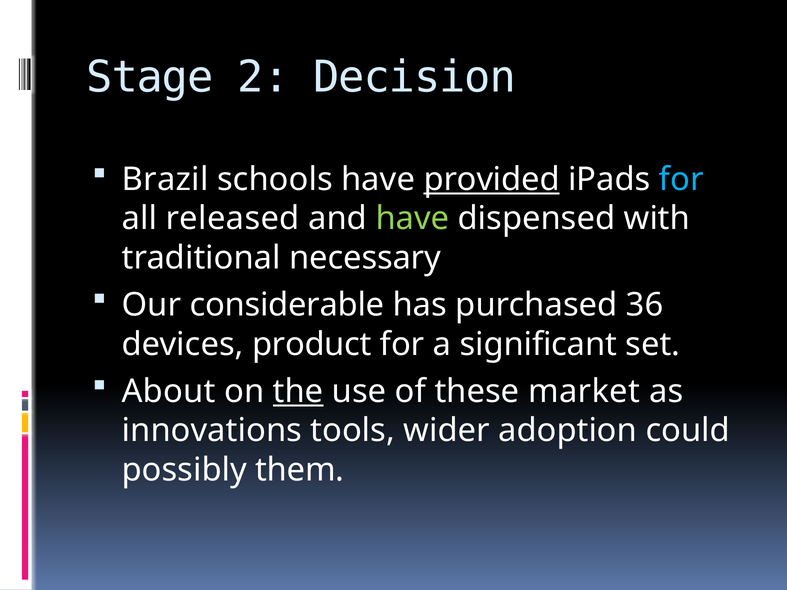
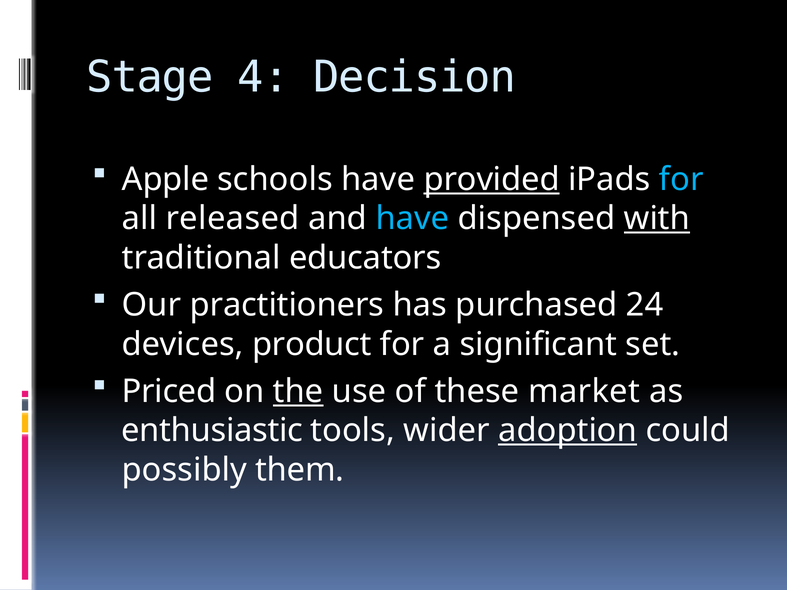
2: 2 -> 4 (264, 77)
Brazil: Brazil -> Apple (165, 179)
have colour: light green -> light blue (412, 219)
with underline: none -> present (657, 219)
necessary: necessary -> educators (365, 258)
considerable: considerable -> practitioners (287, 305)
36: 36 -> 24 (645, 305)
About: About -> Priced (169, 391)
innovations: innovations -> enthusiastic (212, 431)
adoption underline: none -> present (568, 431)
